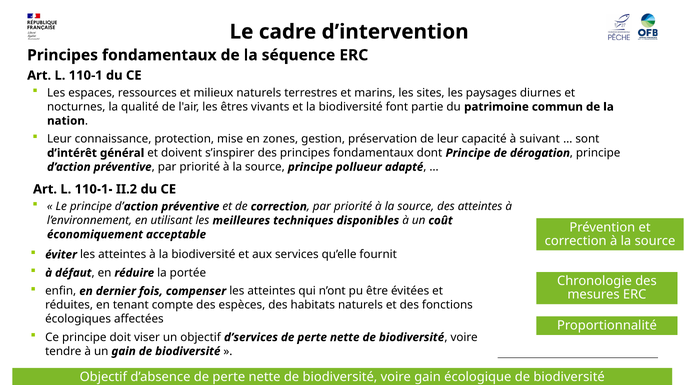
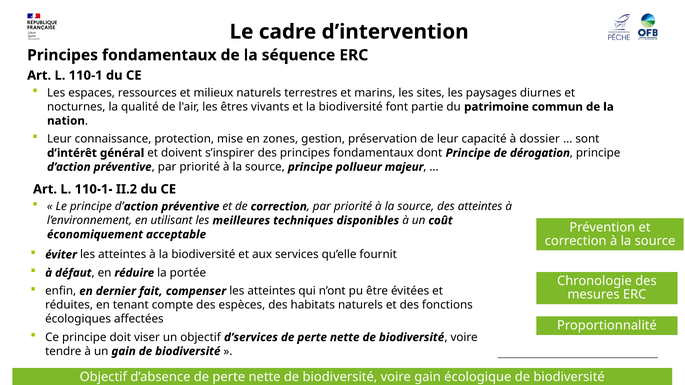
suivant: suivant -> dossier (540, 139)
adapté: adapté -> majeur (404, 167)
fois: fois -> fait (151, 291)
